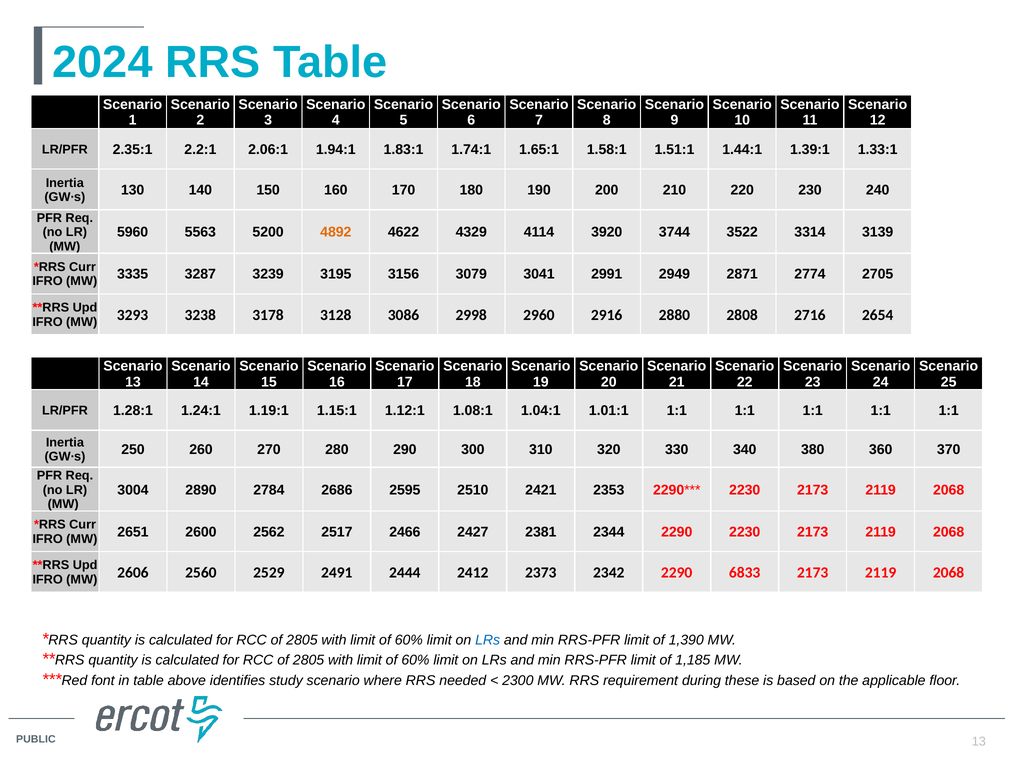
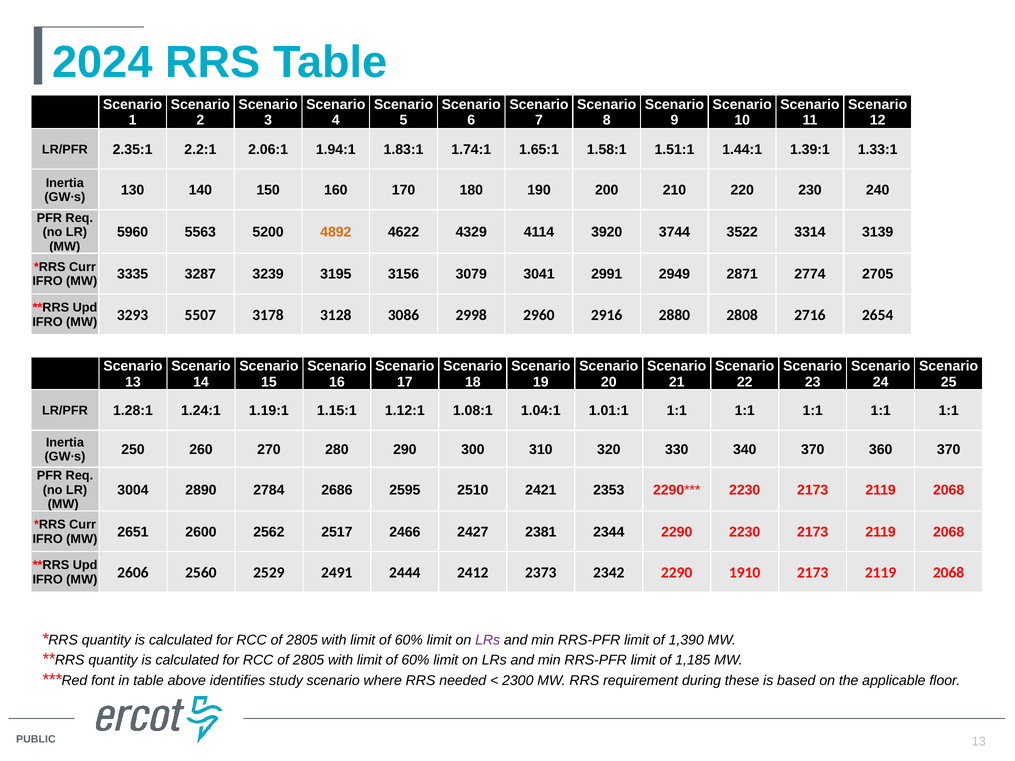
3238: 3238 -> 5507 (200, 315)
340 380: 380 -> 370 (813, 450)
6833: 6833 -> 1910 (745, 573)
LRs colour: blue -> purple (488, 640)
